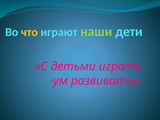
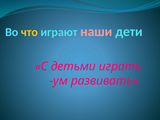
наши colour: light green -> pink (96, 32)
